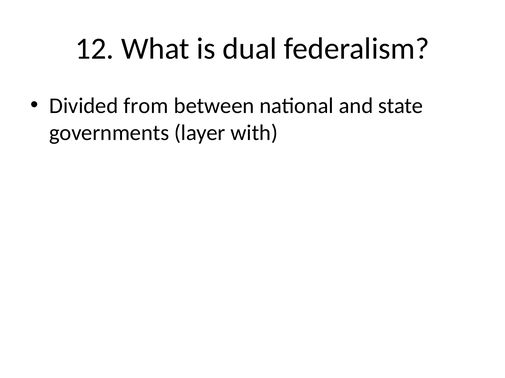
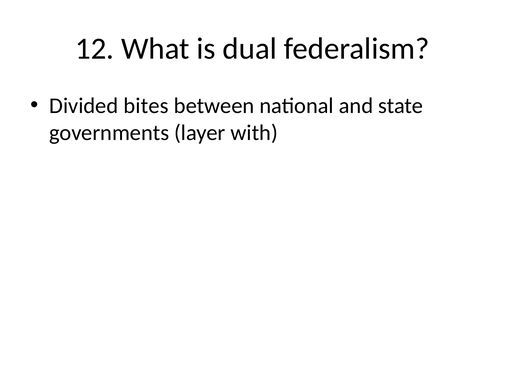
from: from -> bites (146, 106)
